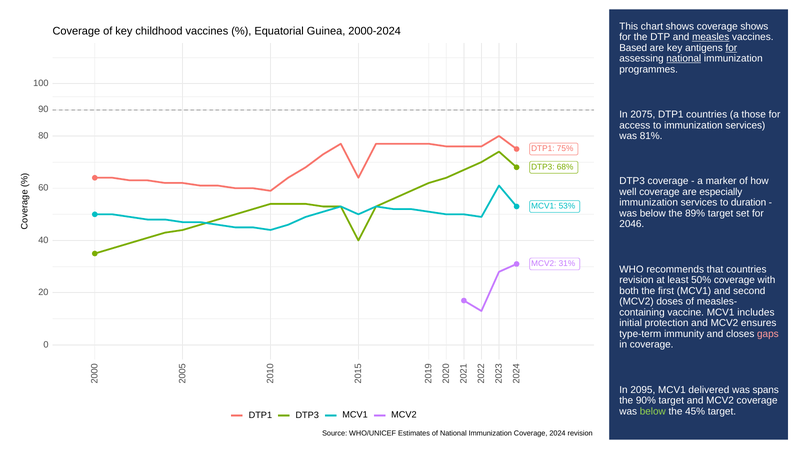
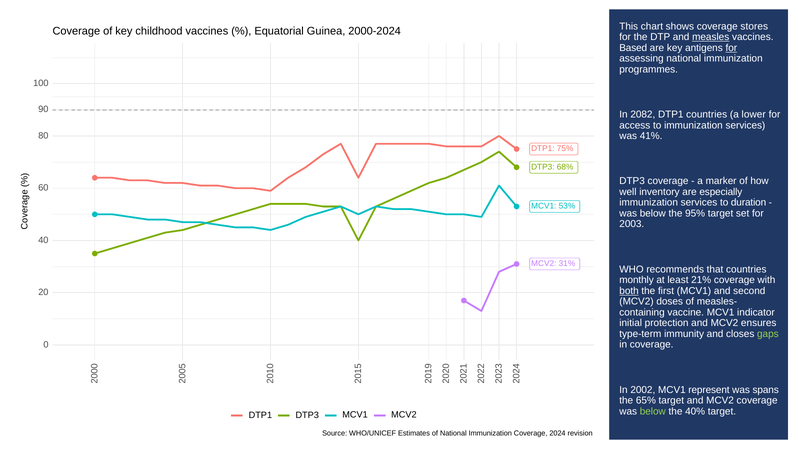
coverage shows: shows -> stores (754, 26)
national underline: present -> none (684, 59)
2075: 2075 -> 2082 (643, 114)
those: those -> lower (754, 114)
81%: 81% -> 41% (651, 136)
well coverage: coverage -> inventory (659, 192)
89%: 89% -> 95% (695, 213)
2046: 2046 -> 2003 (632, 224)
revision: revision -> monthly (637, 280)
50%: 50% -> 21% (701, 280)
both underline: none -> present (629, 291)
includes: includes -> indicator (756, 312)
gaps colour: pink -> light green (768, 334)
2095: 2095 -> 2002 (643, 390)
delivered: delivered -> represent (709, 390)
90%: 90% -> 65% (646, 400)
45%: 45% -> 40% (695, 411)
